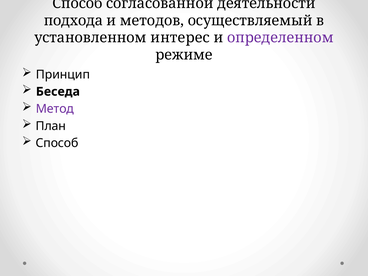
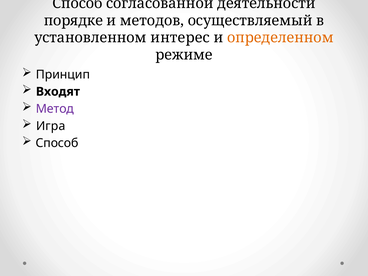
подхода: подхода -> порядке (73, 21)
определенном colour: purple -> orange (280, 38)
Беседа: Беседа -> Входят (58, 92)
План: План -> Игра (51, 126)
